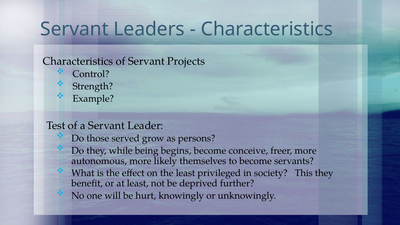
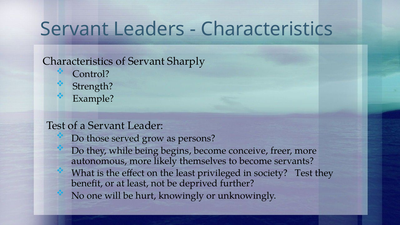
Projects: Projects -> Sharply (186, 61)
society This: This -> Test (304, 173)
